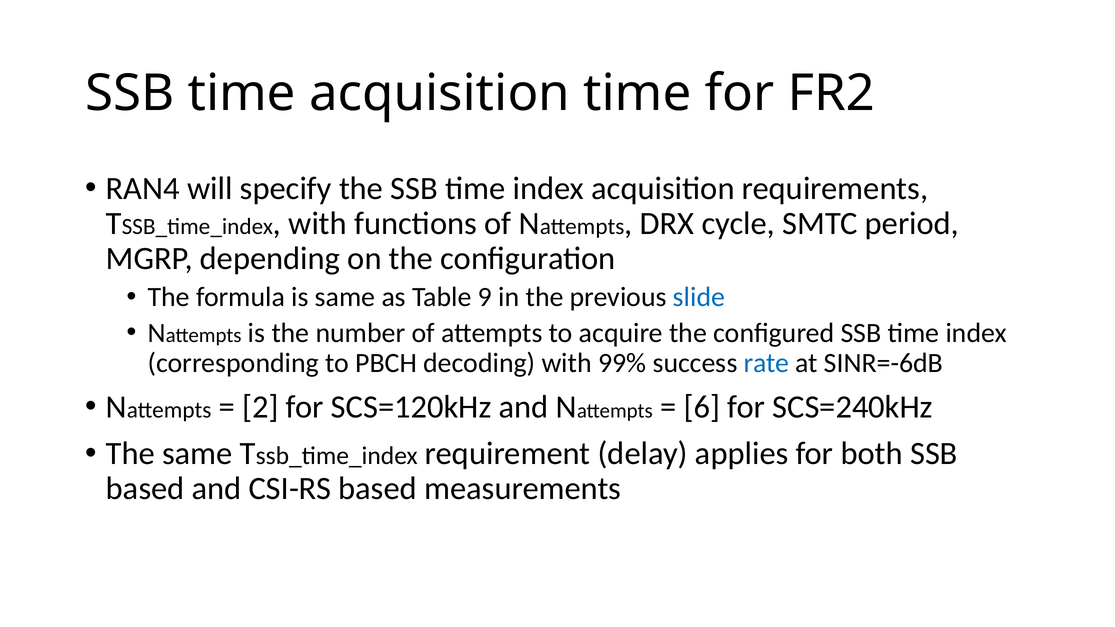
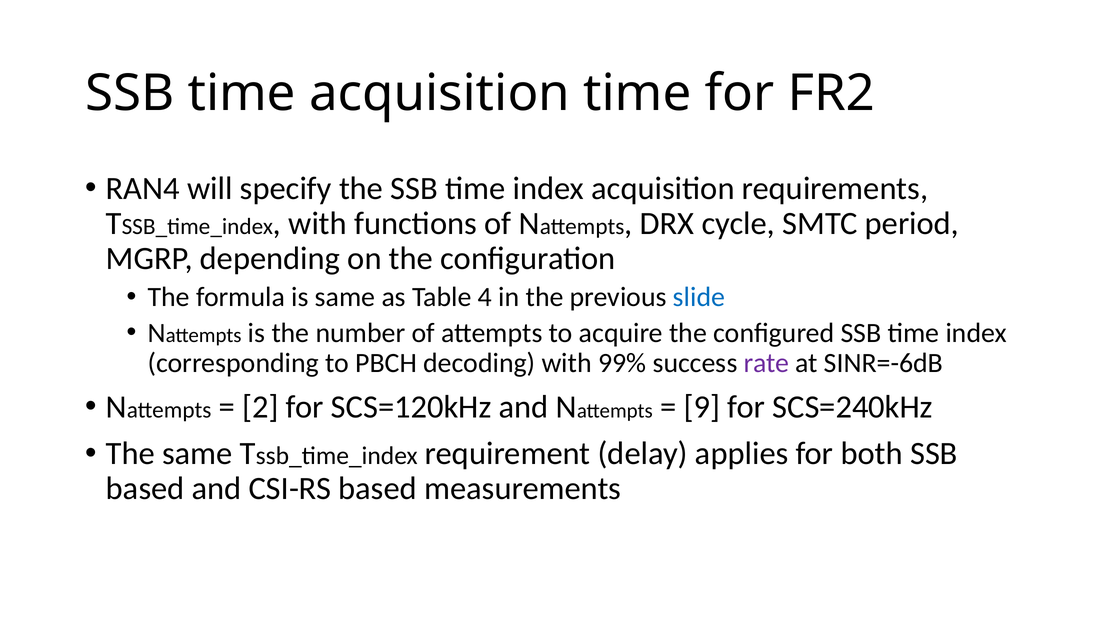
9: 9 -> 4 (485, 297)
rate colour: blue -> purple (766, 363)
6: 6 -> 9 (702, 407)
